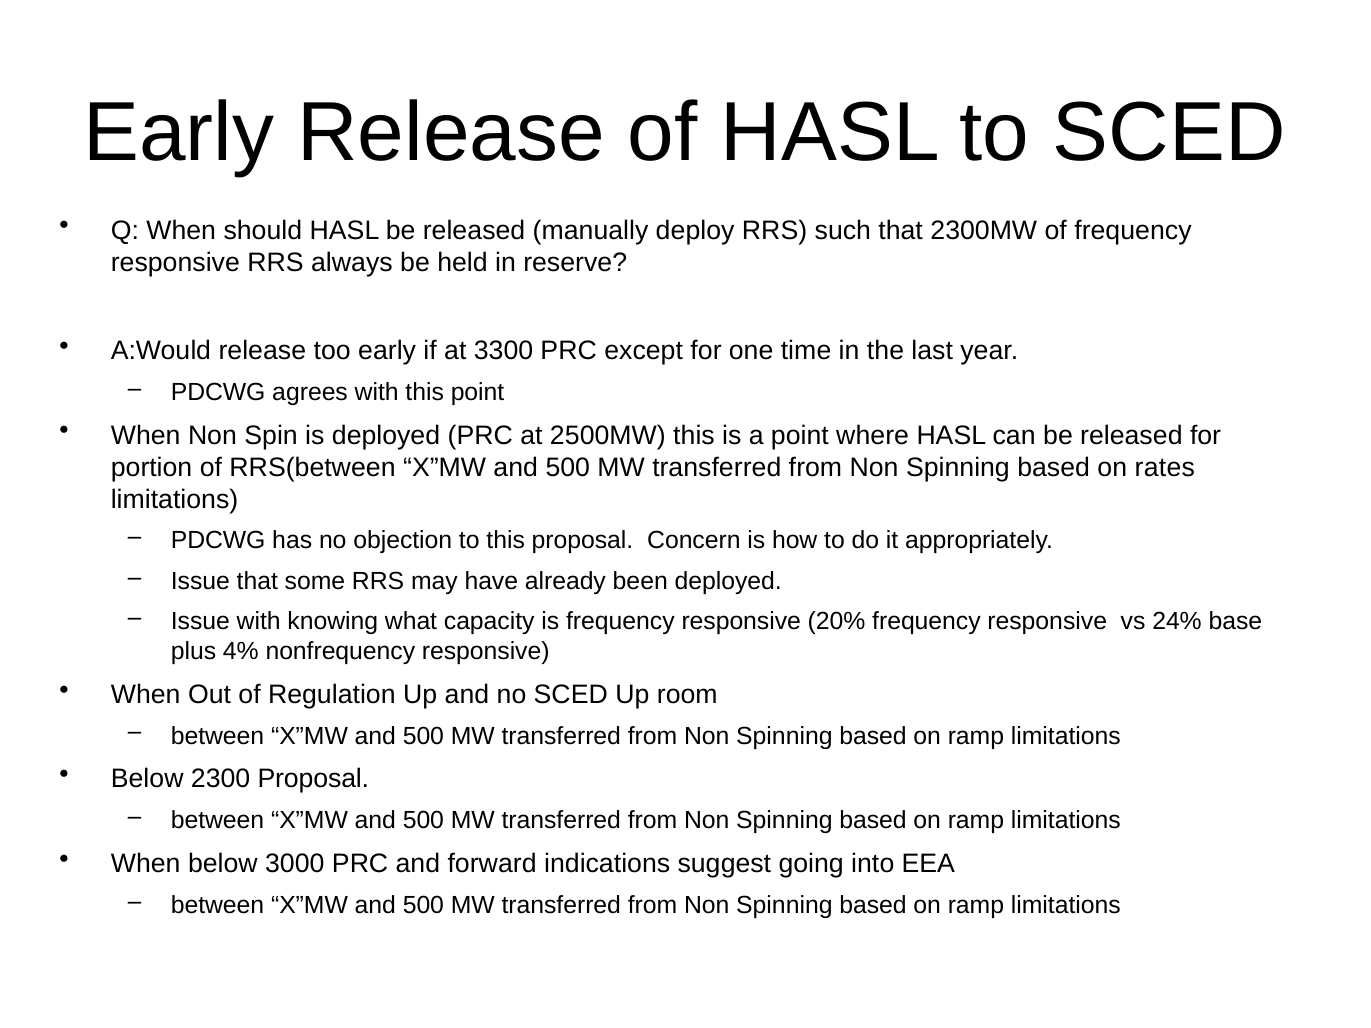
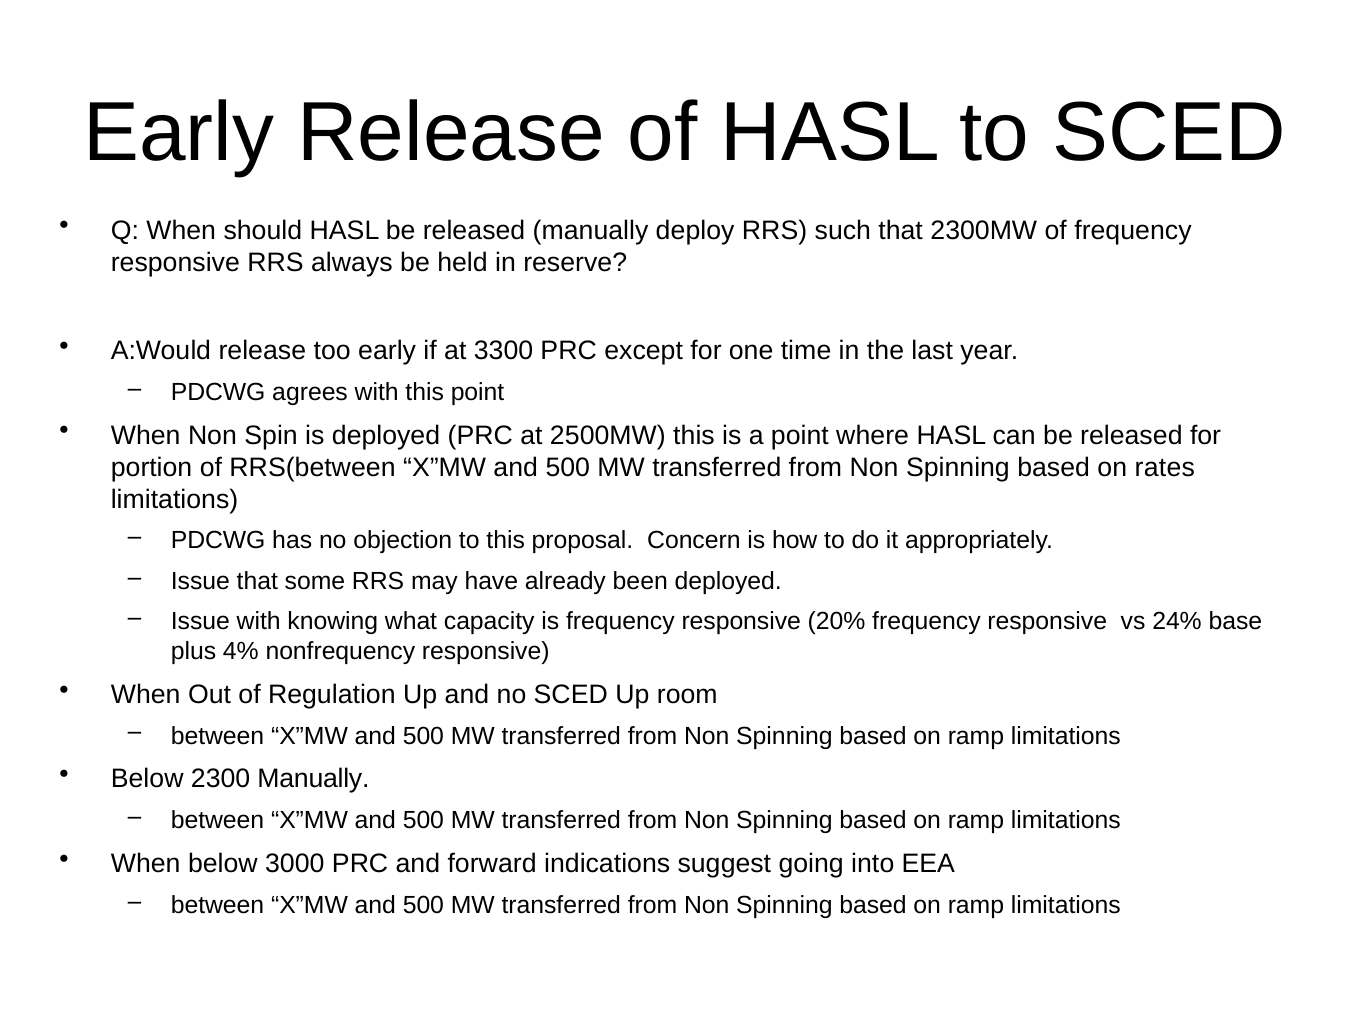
2300 Proposal: Proposal -> Manually (313, 779)
